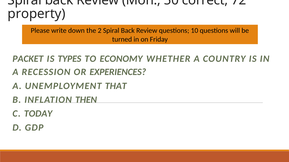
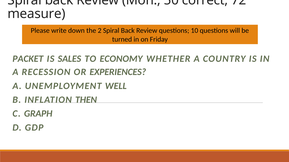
property: property -> measure (37, 14)
TYPES: TYPES -> SALES (69, 59)
THAT: THAT -> WELL (116, 86)
TODAY: TODAY -> GRAPH (38, 114)
